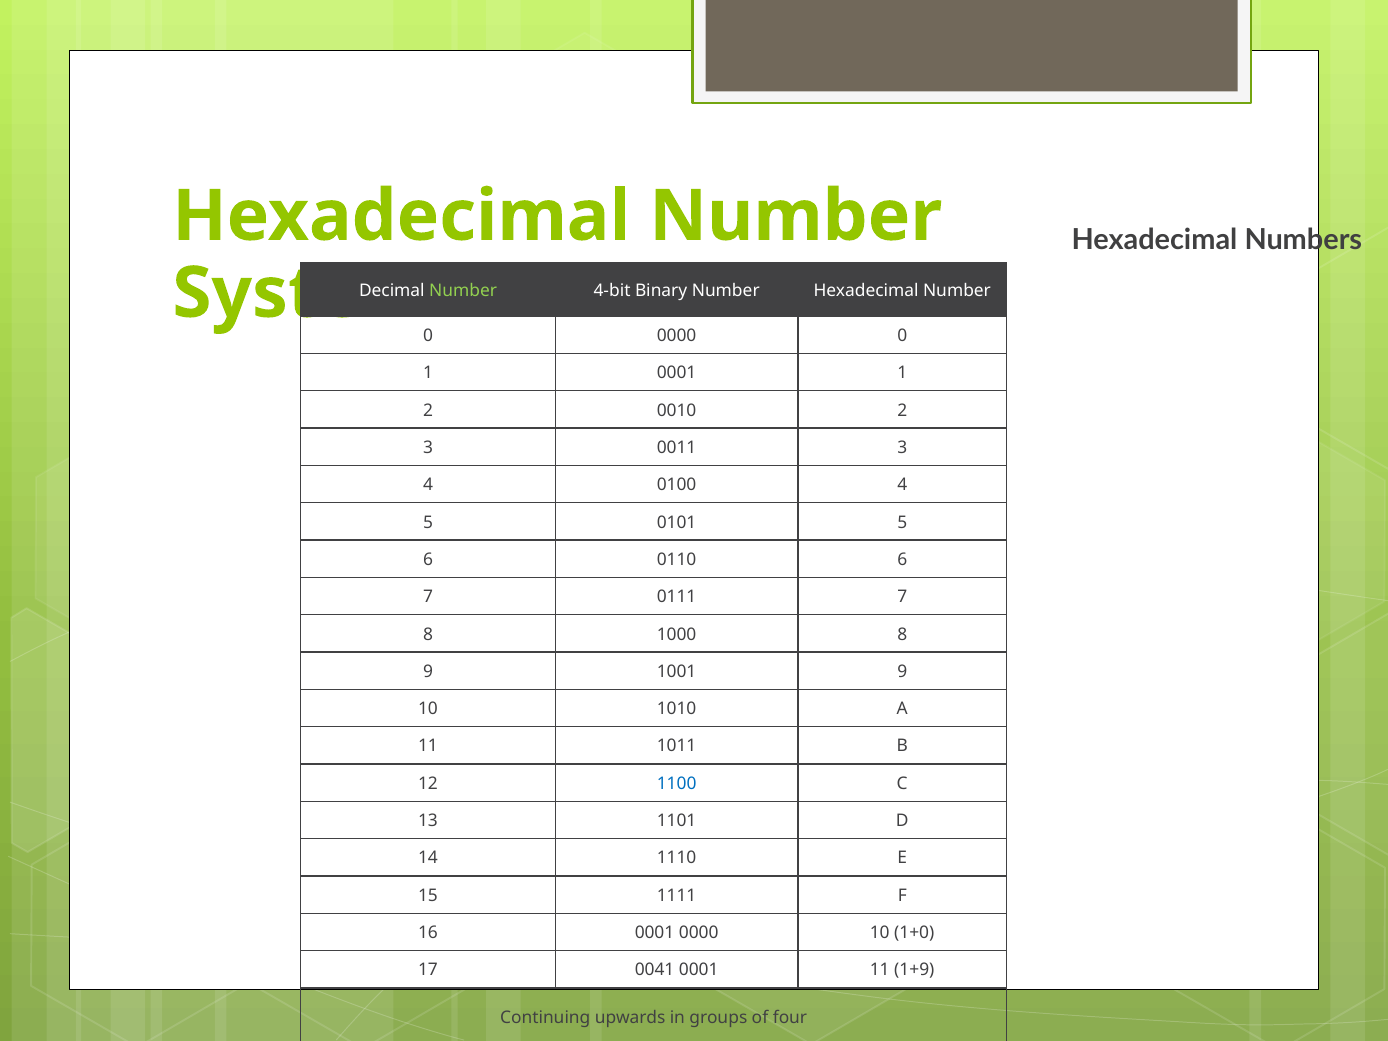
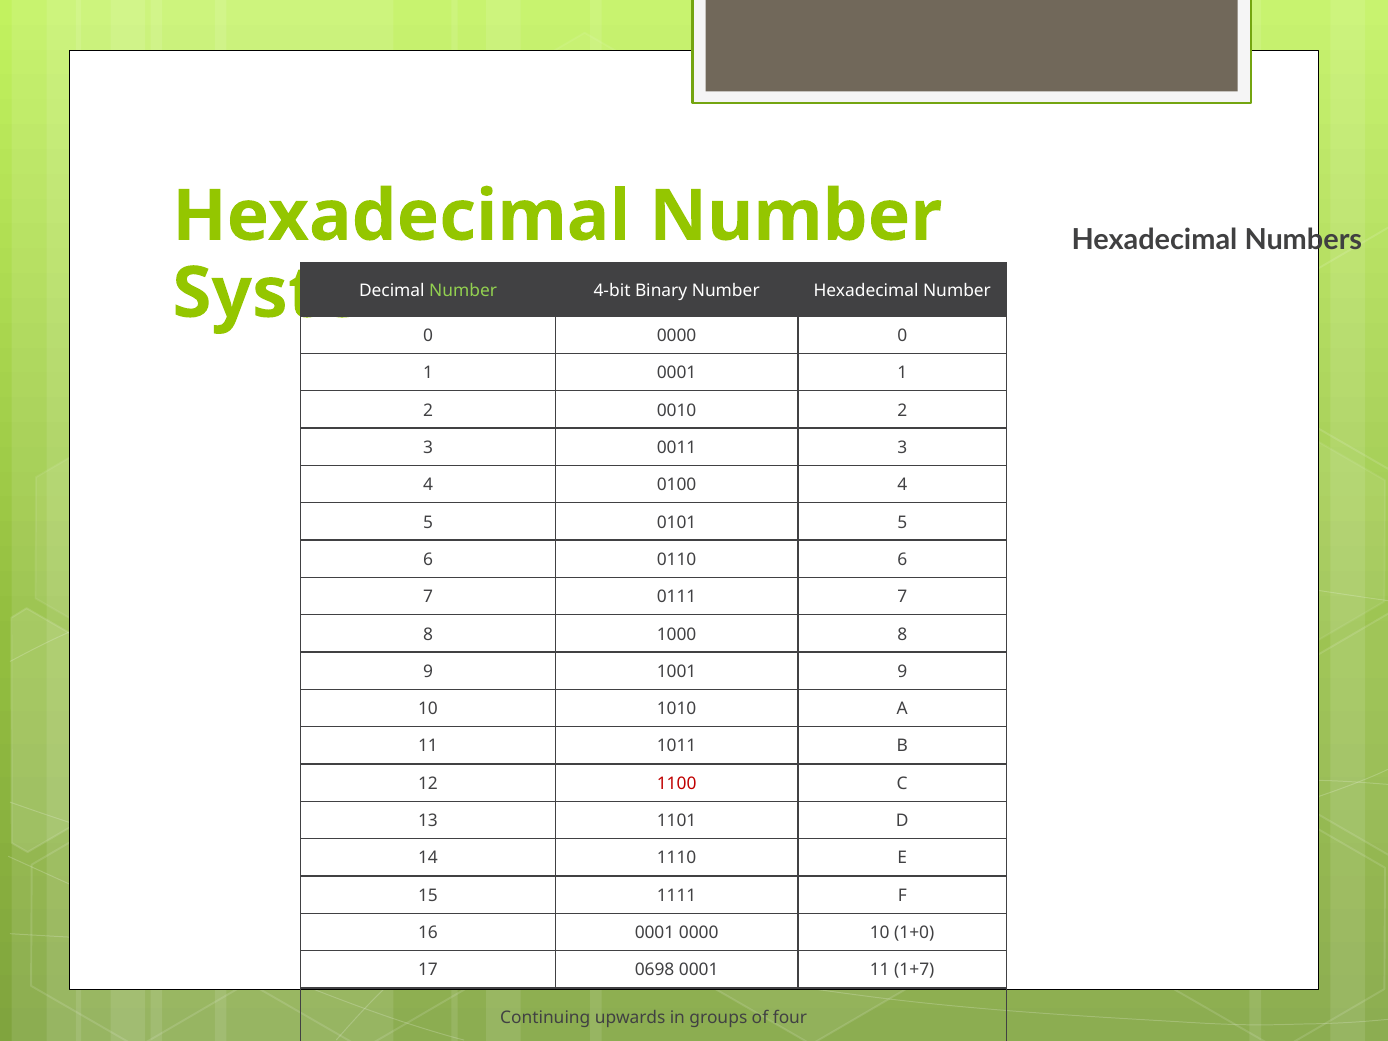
1100 colour: blue -> red (677, 784)
0041: 0041 -> 0698 (655, 970)
1+9: 1+9 -> 1+7 (914, 970)
